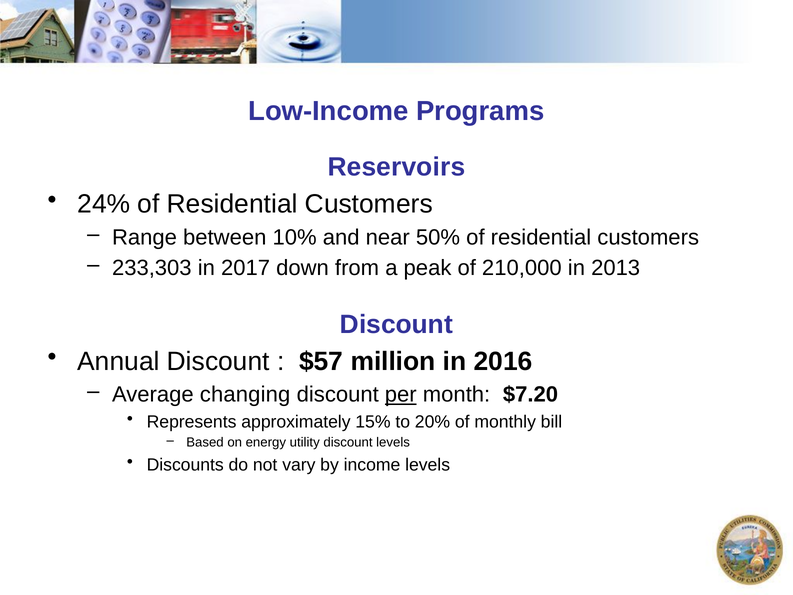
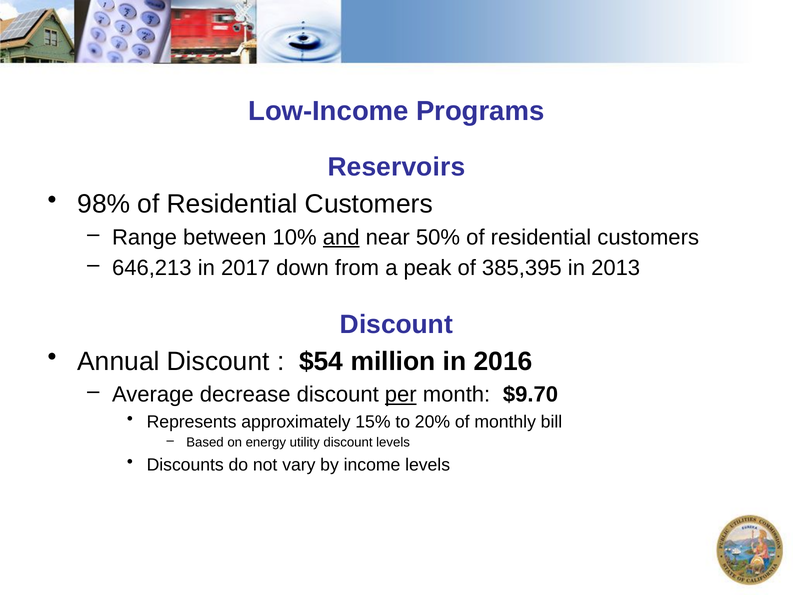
24%: 24% -> 98% (104, 204)
and underline: none -> present (341, 237)
233,303: 233,303 -> 646,213 (152, 268)
210,000: 210,000 -> 385,395 (522, 268)
$57: $57 -> $54 (321, 361)
changing: changing -> decrease (245, 395)
$7.20: $7.20 -> $9.70 (531, 395)
